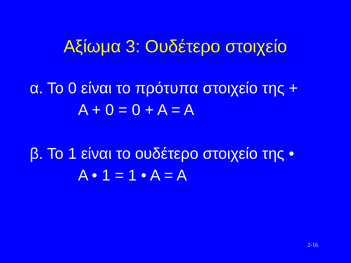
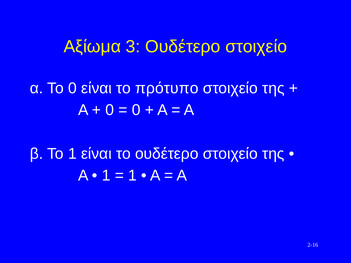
πρότυπα: πρότυπα -> πρότυπο (167, 88)
